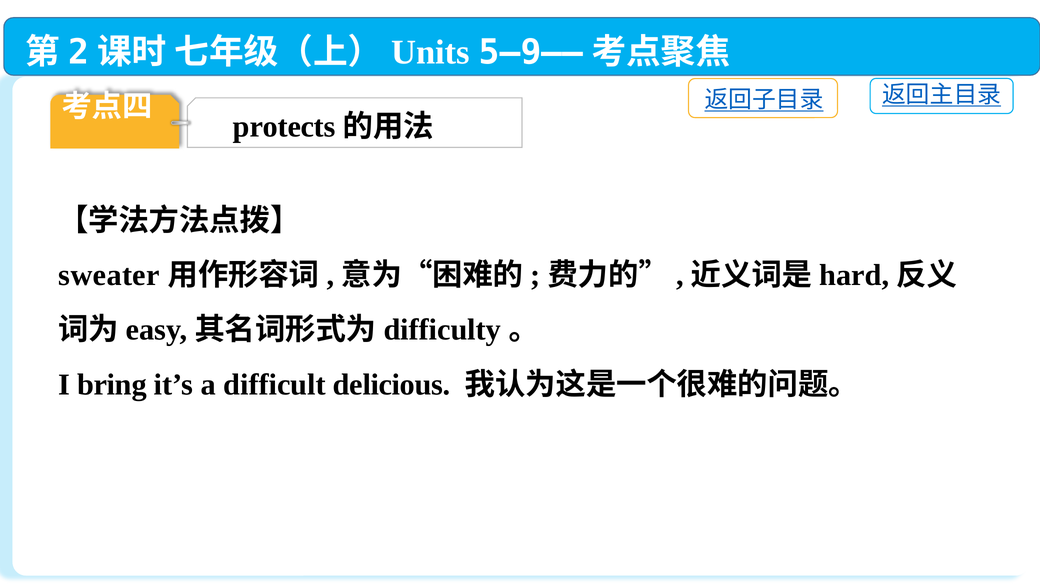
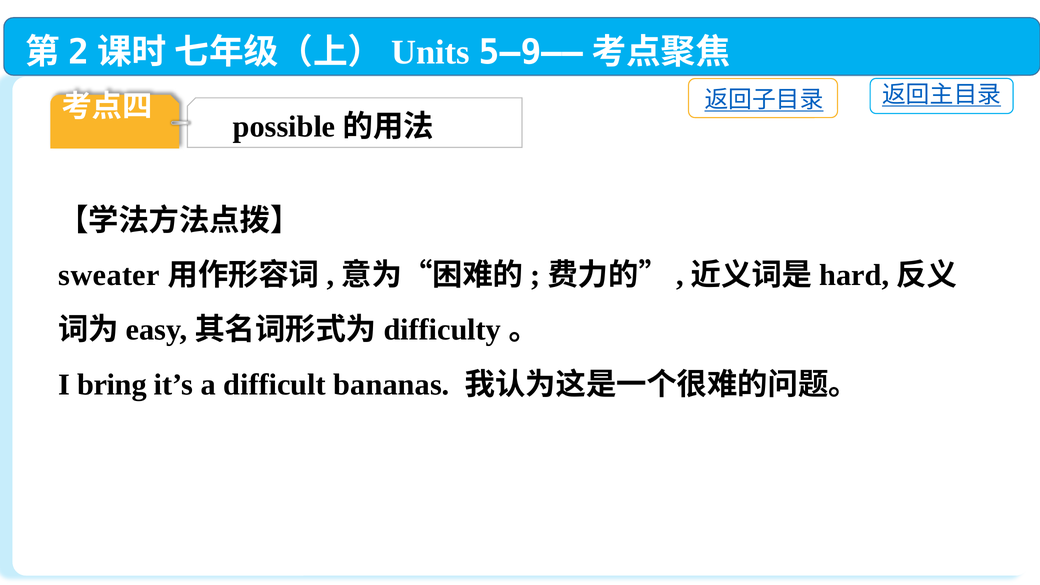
protects: protects -> possible (284, 127)
delicious: delicious -> bananas (391, 385)
